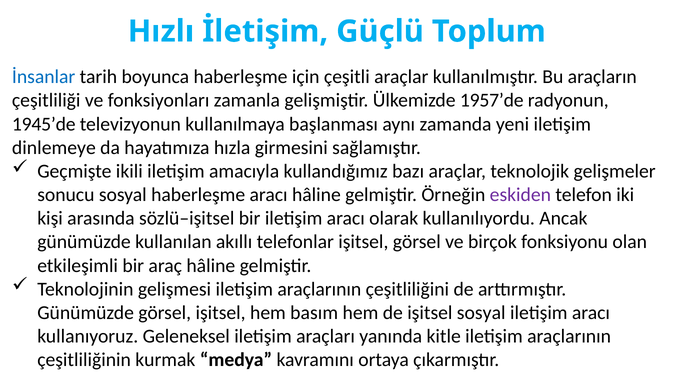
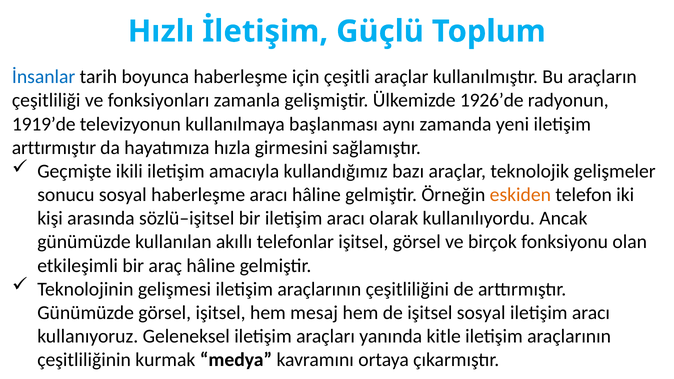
1957’de: 1957’de -> 1926’de (492, 100)
1945’de: 1945’de -> 1919’de (44, 124)
dinlemeye: dinlemeye -> arttırmıştır (54, 148)
eskiden colour: purple -> orange (520, 195)
basım: basım -> mesaj (314, 313)
